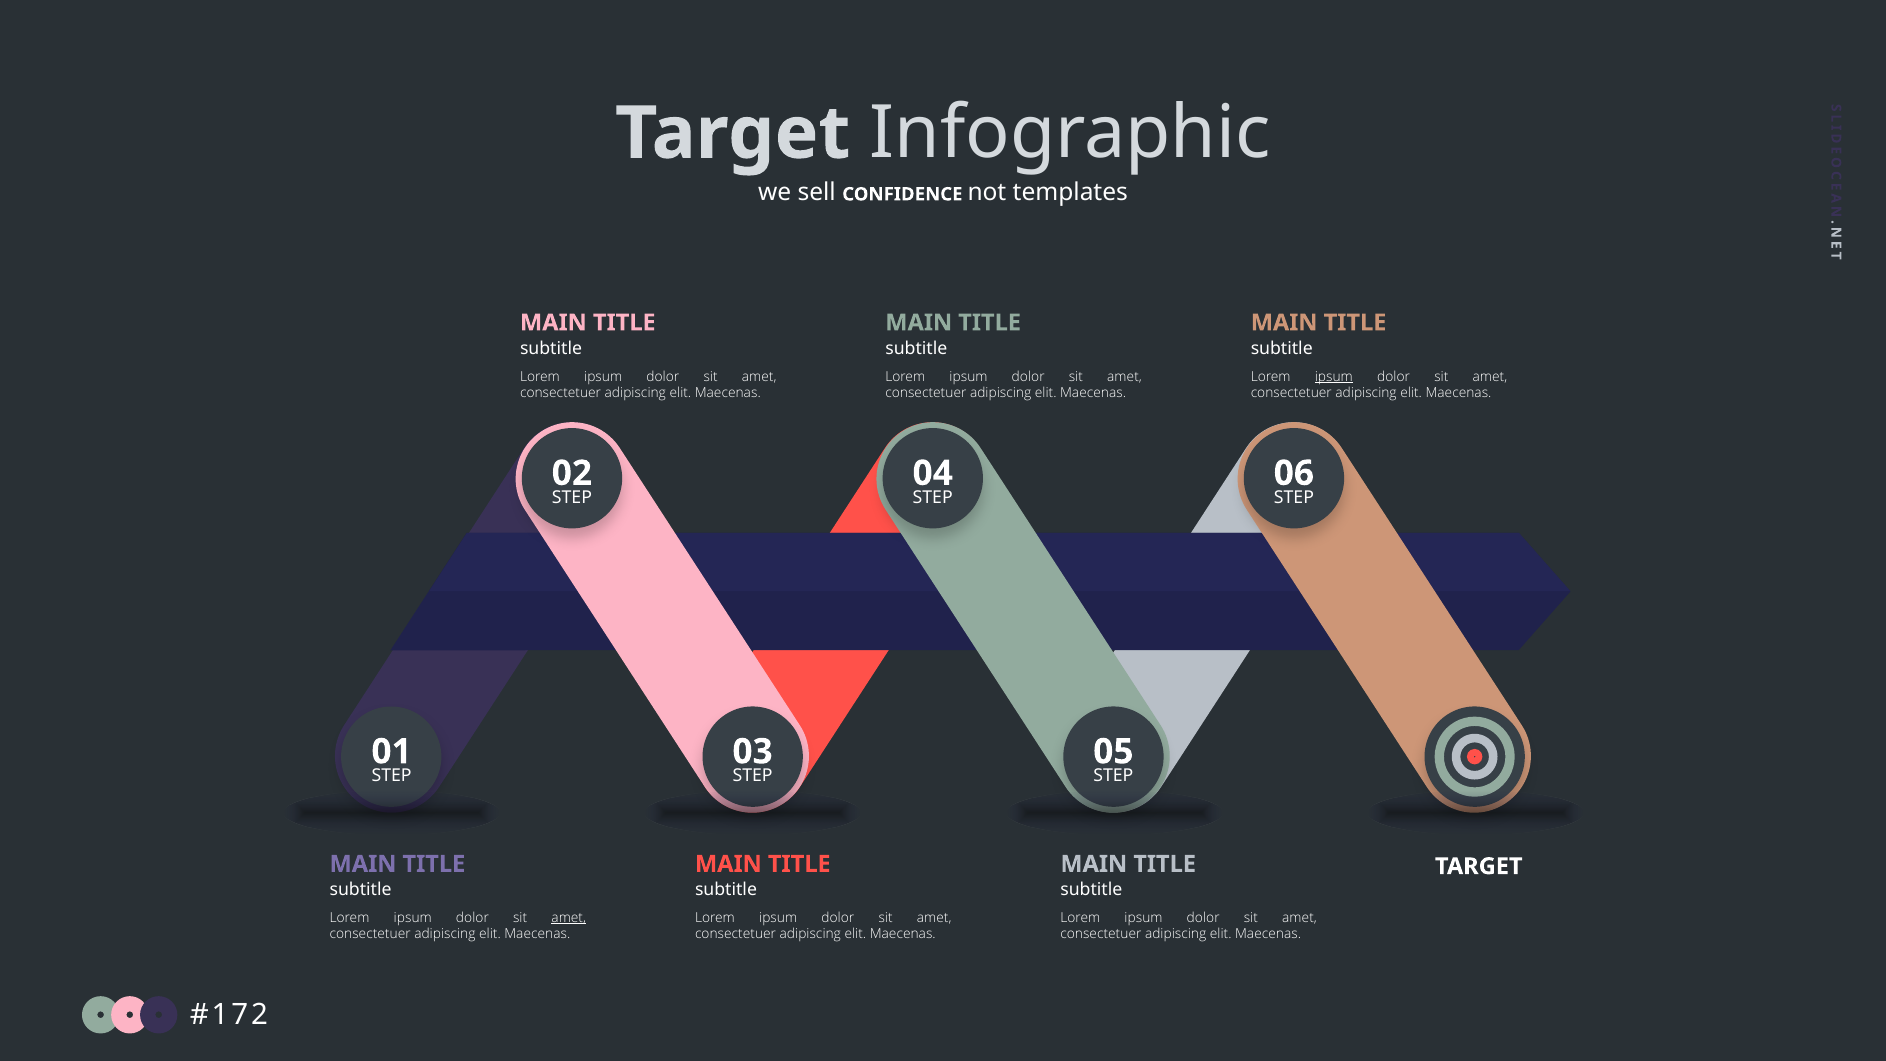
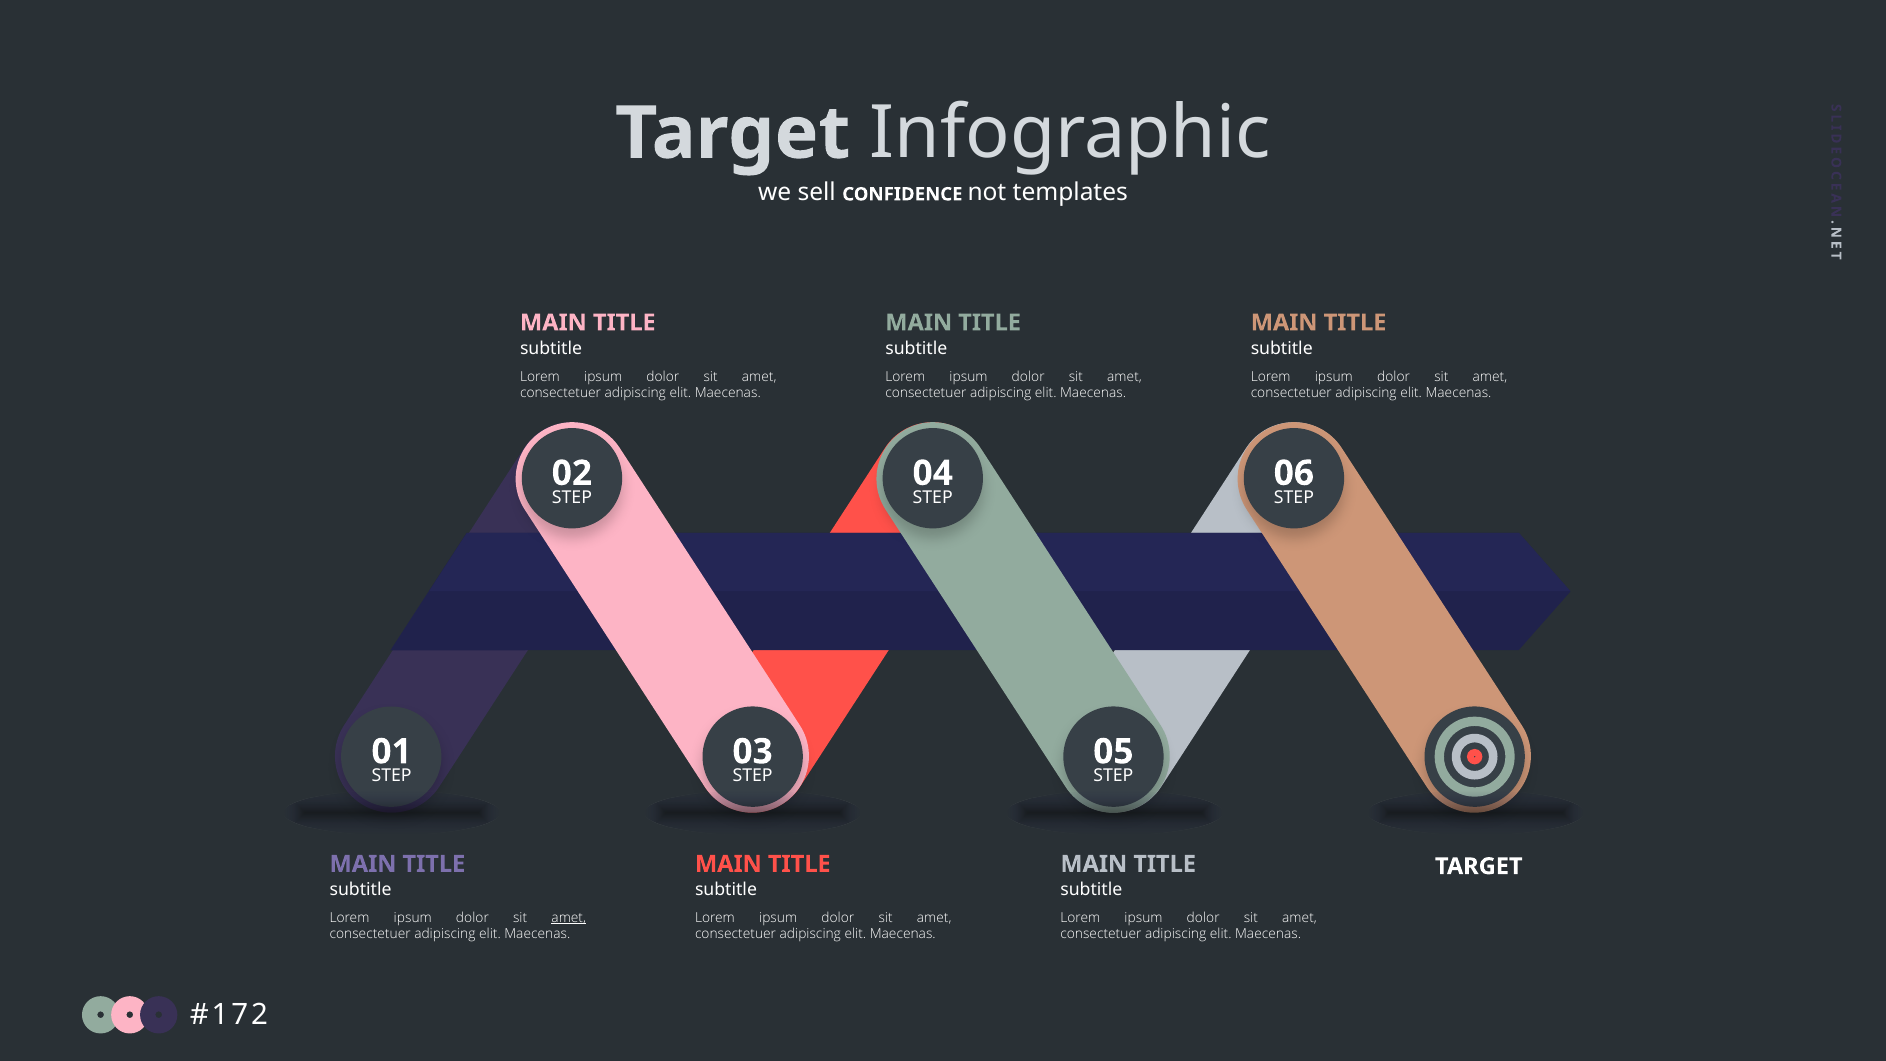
ipsum underline: present -> none (1334, 377)
